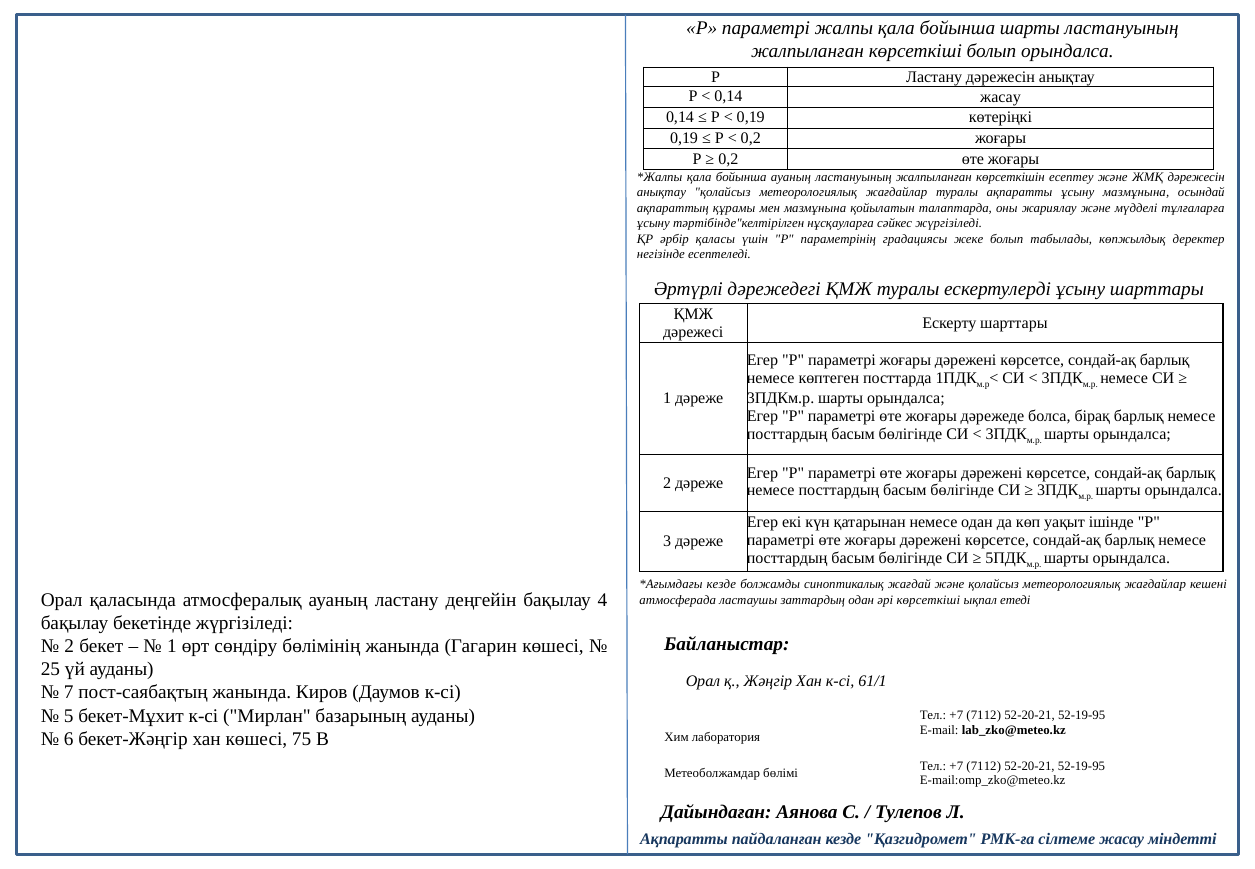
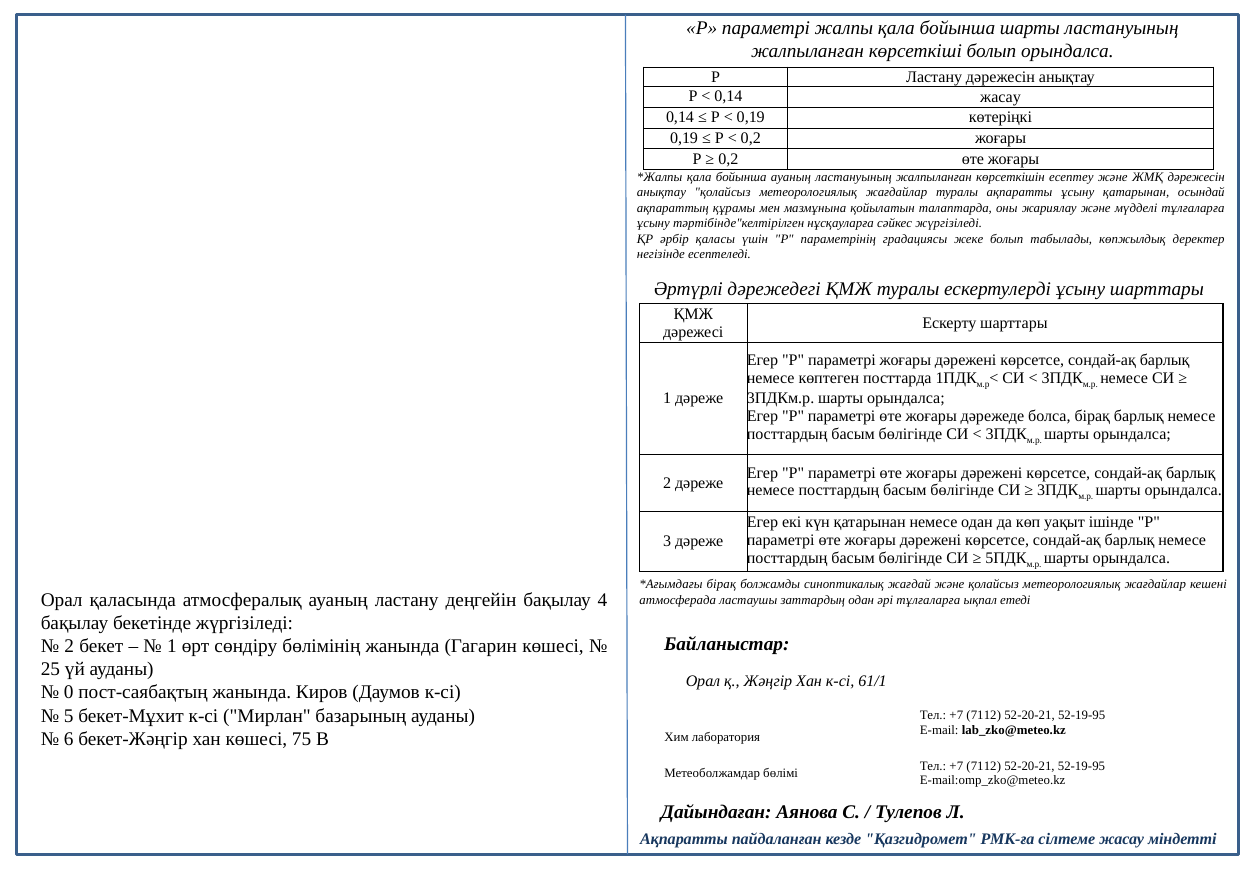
ұсыну мазмұнына: мазмұнына -> қатарынан (1136, 193)
кезде: кезде -> бірақ (721, 584)
әрі көрсеткіші: көрсеткіші -> тұлғаларға (928, 600)
7: 7 -> 0 (69, 692)
